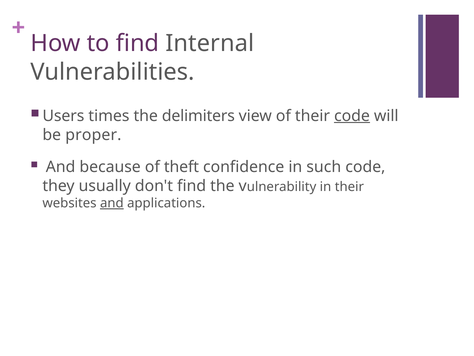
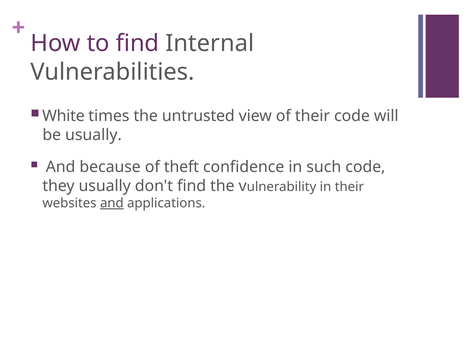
Users: Users -> White (63, 116)
delimiters: delimiters -> untrusted (198, 116)
code underline: present -> none (352, 116)
be proper: proper -> usually (93, 135)
